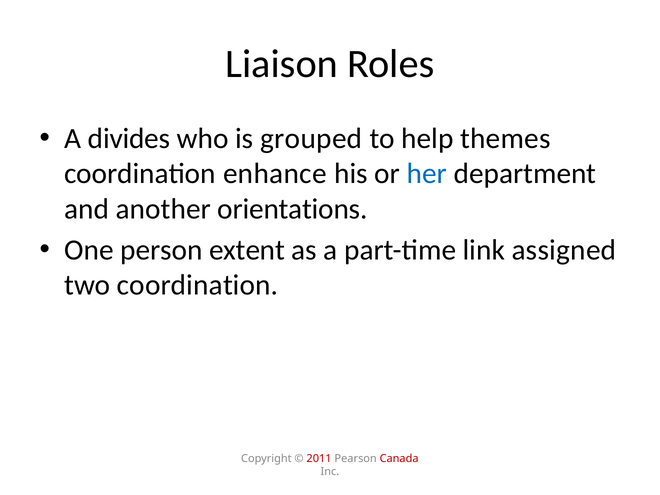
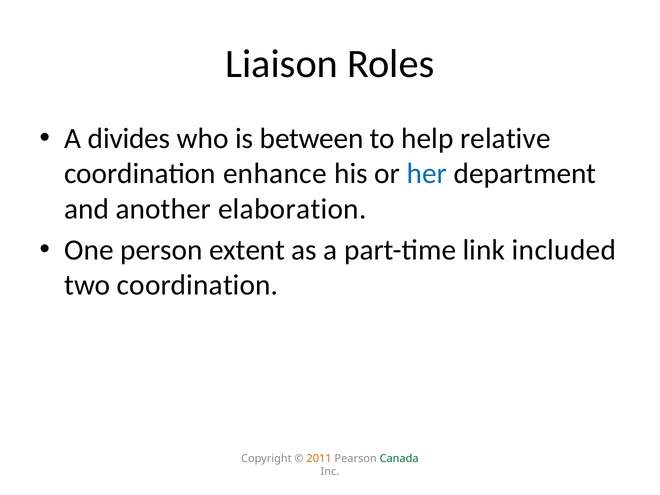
grouped: grouped -> between (312, 138)
themes: themes -> relative (505, 138)
orientations: orientations -> elaboration (292, 209)
assigned: assigned -> included (564, 250)
2011 colour: red -> orange (319, 458)
Canada colour: red -> green (399, 458)
